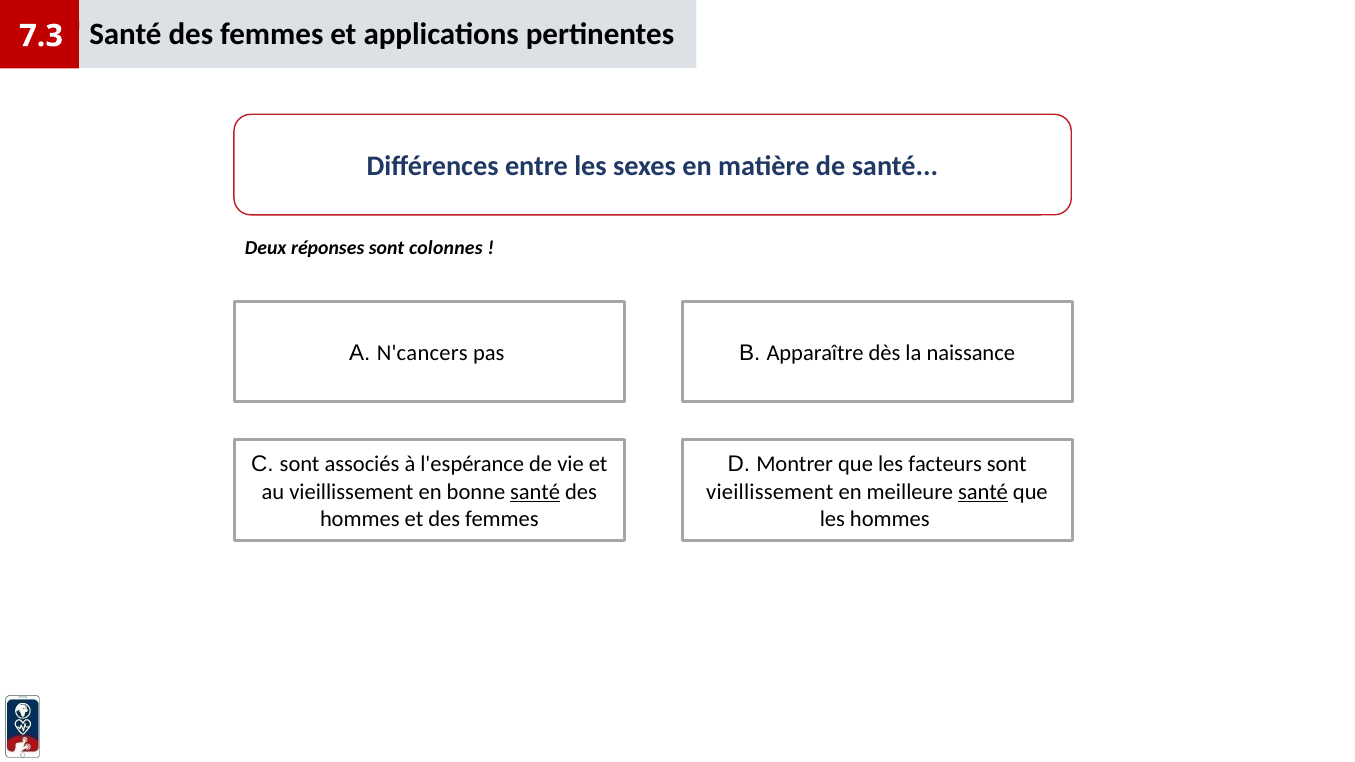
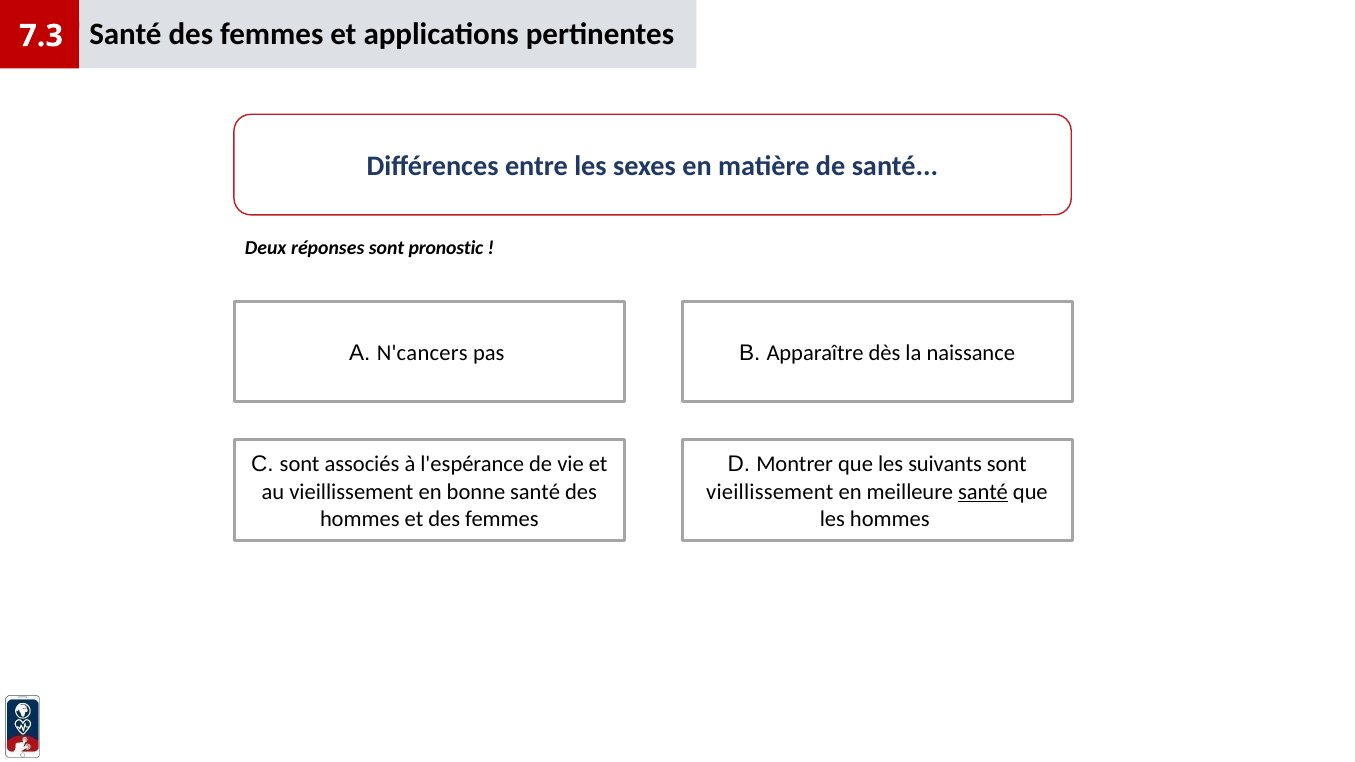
colonnes: colonnes -> pronostic (446, 248)
facteurs: facteurs -> suivants (945, 465)
santé underline: present -> none (535, 492)
